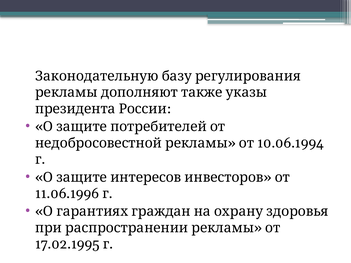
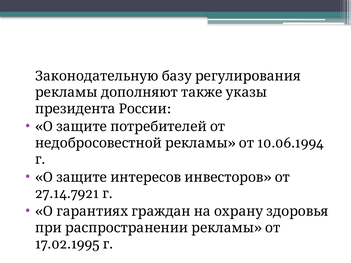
11.06.1996: 11.06.1996 -> 27.14.7921 (67, 194)
